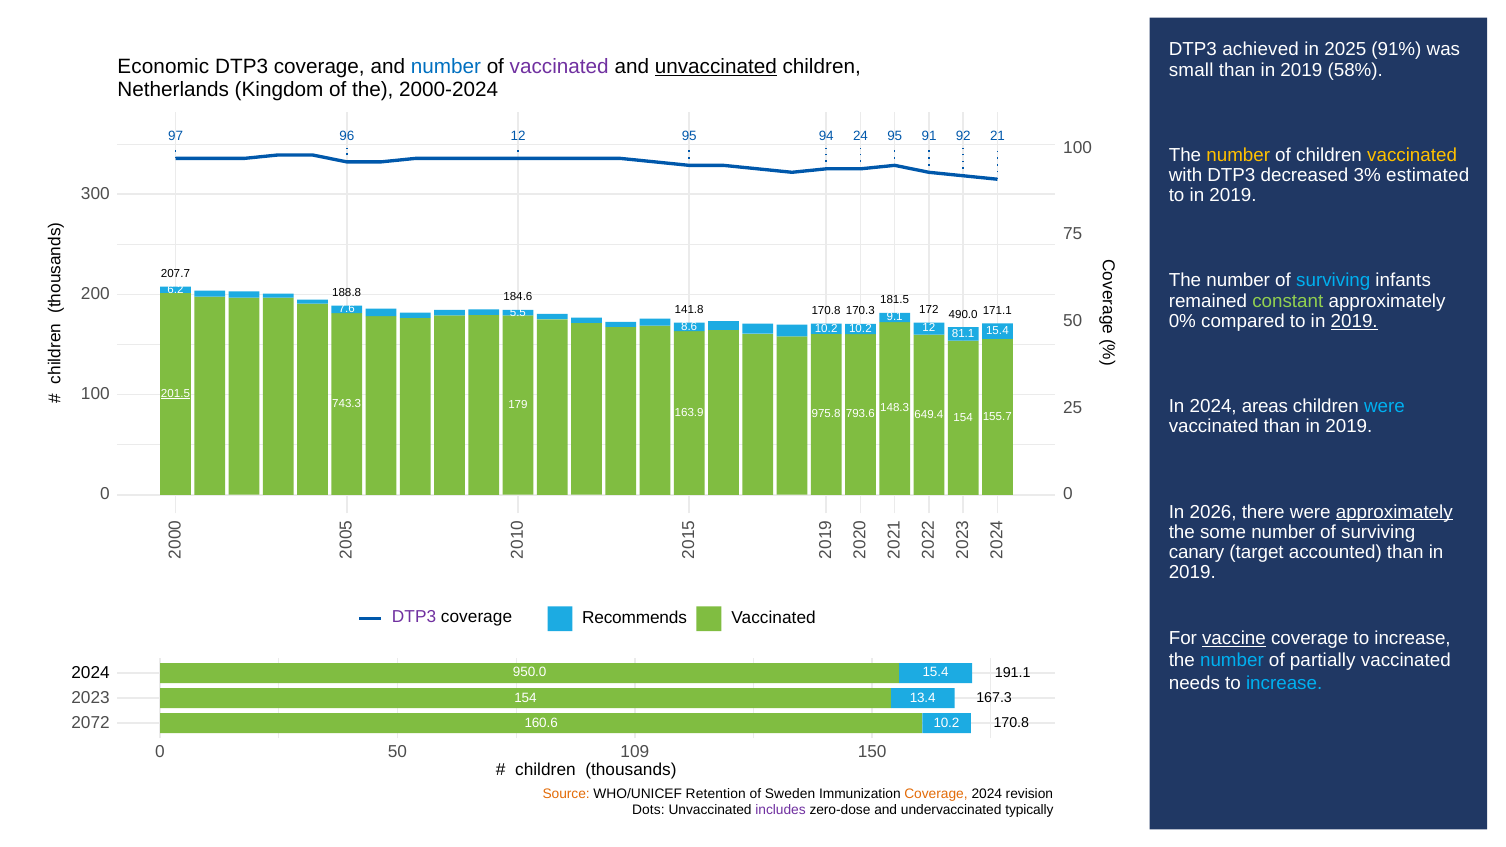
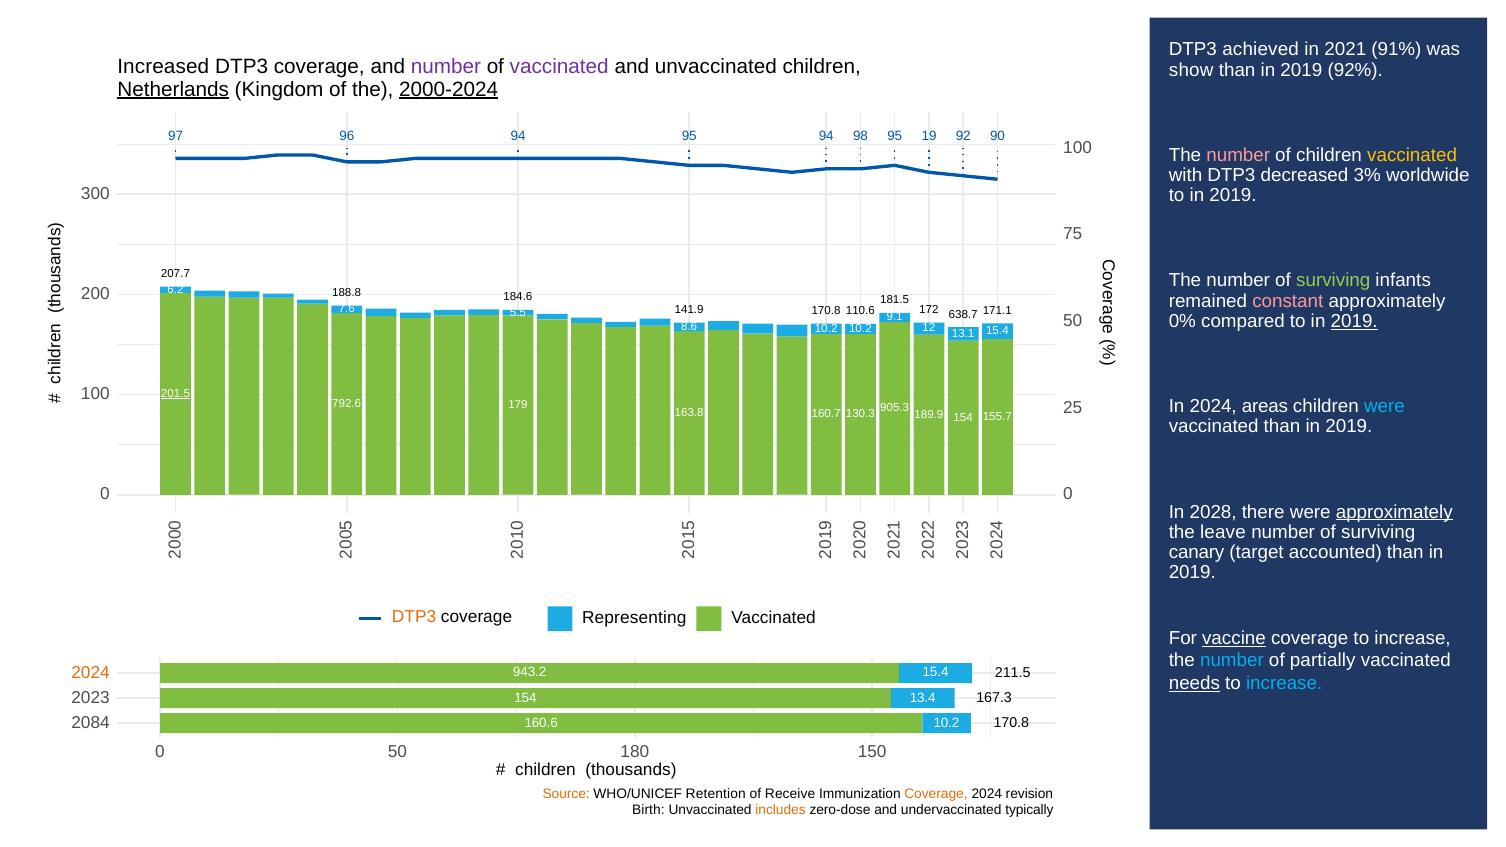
2025: 2025 -> 2021 (1345, 50)
Economic: Economic -> Increased (163, 67)
number colour: blue -> purple (446, 67)
unvaccinated underline: present -> none (716, 67)
small: small -> show (1191, 70)
58%: 58% -> 92% (1355, 70)
Netherlands underline: none -> present (173, 89)
2000-2024 underline: none -> present (449, 89)
96 12: 12 -> 94 (518, 136)
24: 24 -> 98 (861, 136)
91: 91 -> 19 (929, 136)
21: 21 -> 90 (998, 136)
number colour: yellow -> pink (1238, 155)
estimated: estimated -> worldwide (1428, 175)
surviving colour: light blue -> light green (1333, 281)
constant colour: light green -> pink (1288, 301)
490.0: 490.0 -> 638.7 (963, 314)
141.8: 141.8 -> 141.9 (689, 310)
170.3: 170.3 -> 110.6 (860, 311)
81.1: 81.1 -> 13.1 (963, 334)
743.3: 743.3 -> 792.6 (347, 404)
148.3: 148.3 -> 905.3 (895, 408)
163.9: 163.9 -> 163.8 (689, 413)
975.8: 975.8 -> 160.7 (826, 414)
793.6: 793.6 -> 130.3 (860, 414)
649.4: 649.4 -> 189.9 (929, 414)
2026: 2026 -> 2028 (1213, 512)
some: some -> leave (1223, 532)
DTP3 colour: purple -> orange (414, 617)
Recommends: Recommends -> Representing (634, 618)
2024 colour: black -> orange (91, 673)
191.1: 191.1 -> 211.5 (1013, 673)
950.0: 950.0 -> 943.2 (530, 673)
needs underline: none -> present (1194, 683)
2072: 2072 -> 2084 (91, 723)
109: 109 -> 180 (635, 752)
Sweden: Sweden -> Receive (790, 794)
Dots: Dots -> Birth (648, 810)
includes colour: purple -> orange (781, 810)
